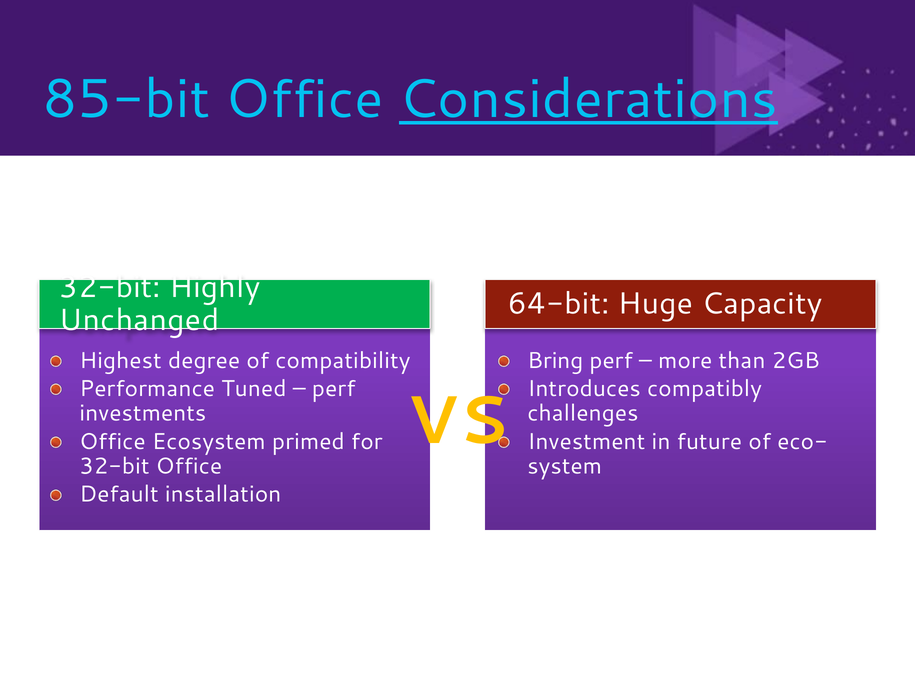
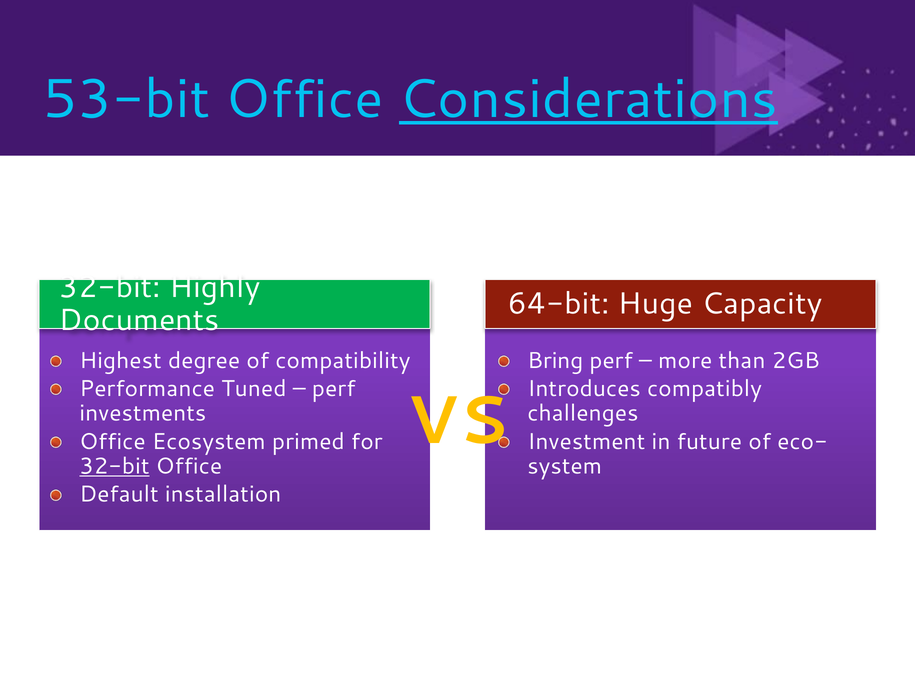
85-bit: 85-bit -> 53-bit (127, 99)
Unchanged: Unchanged -> Documents (139, 320)
32-bit underline: none -> present (114, 466)
